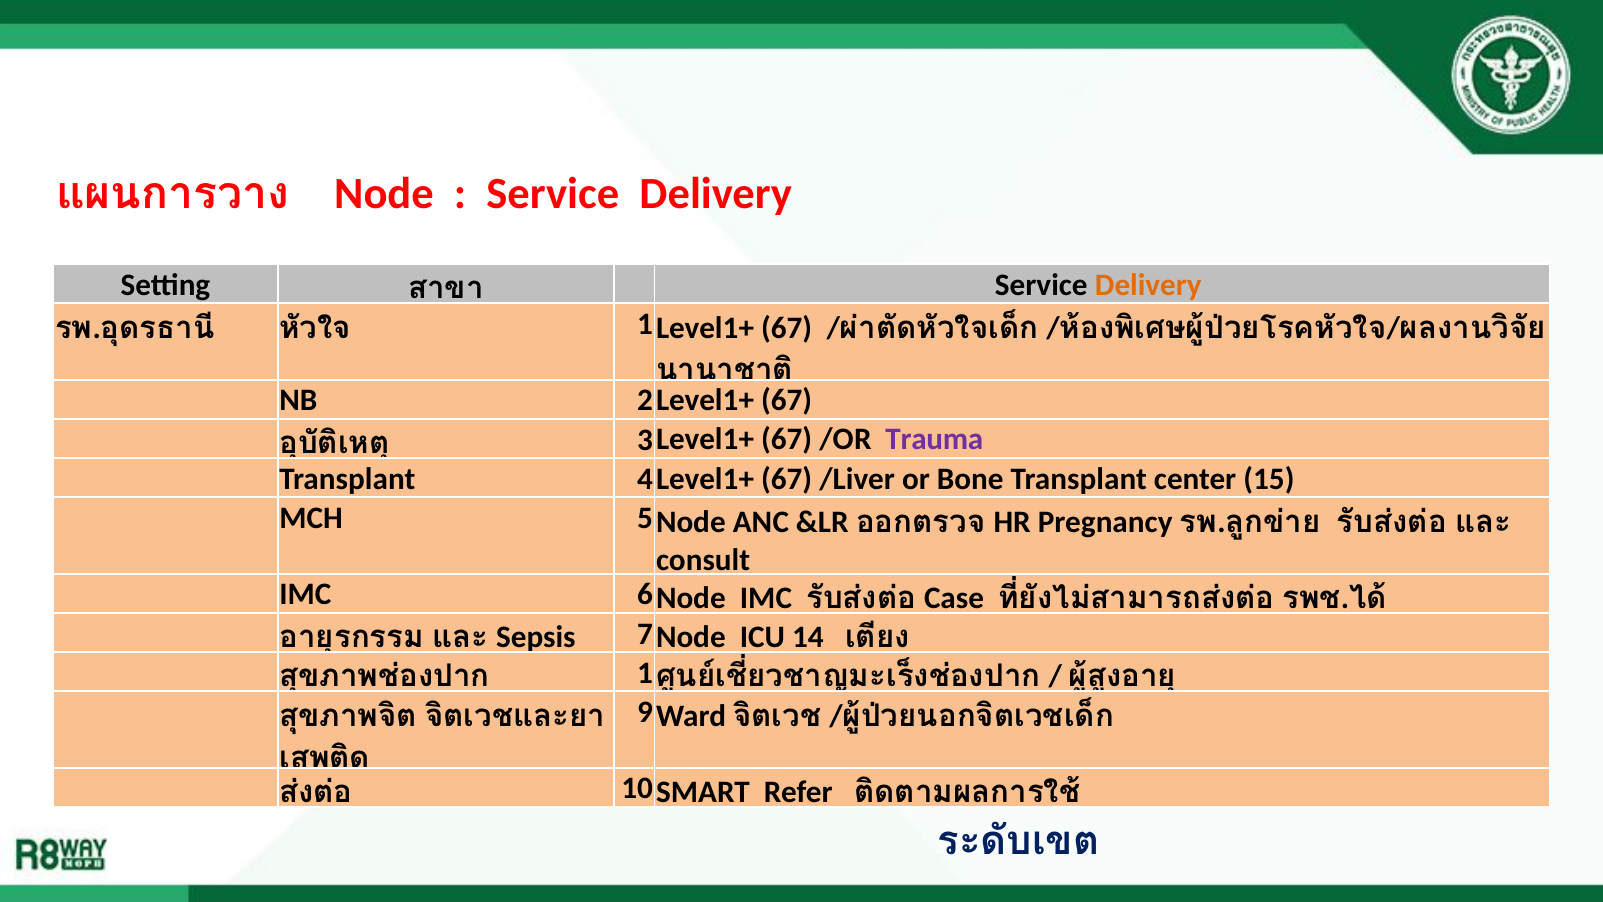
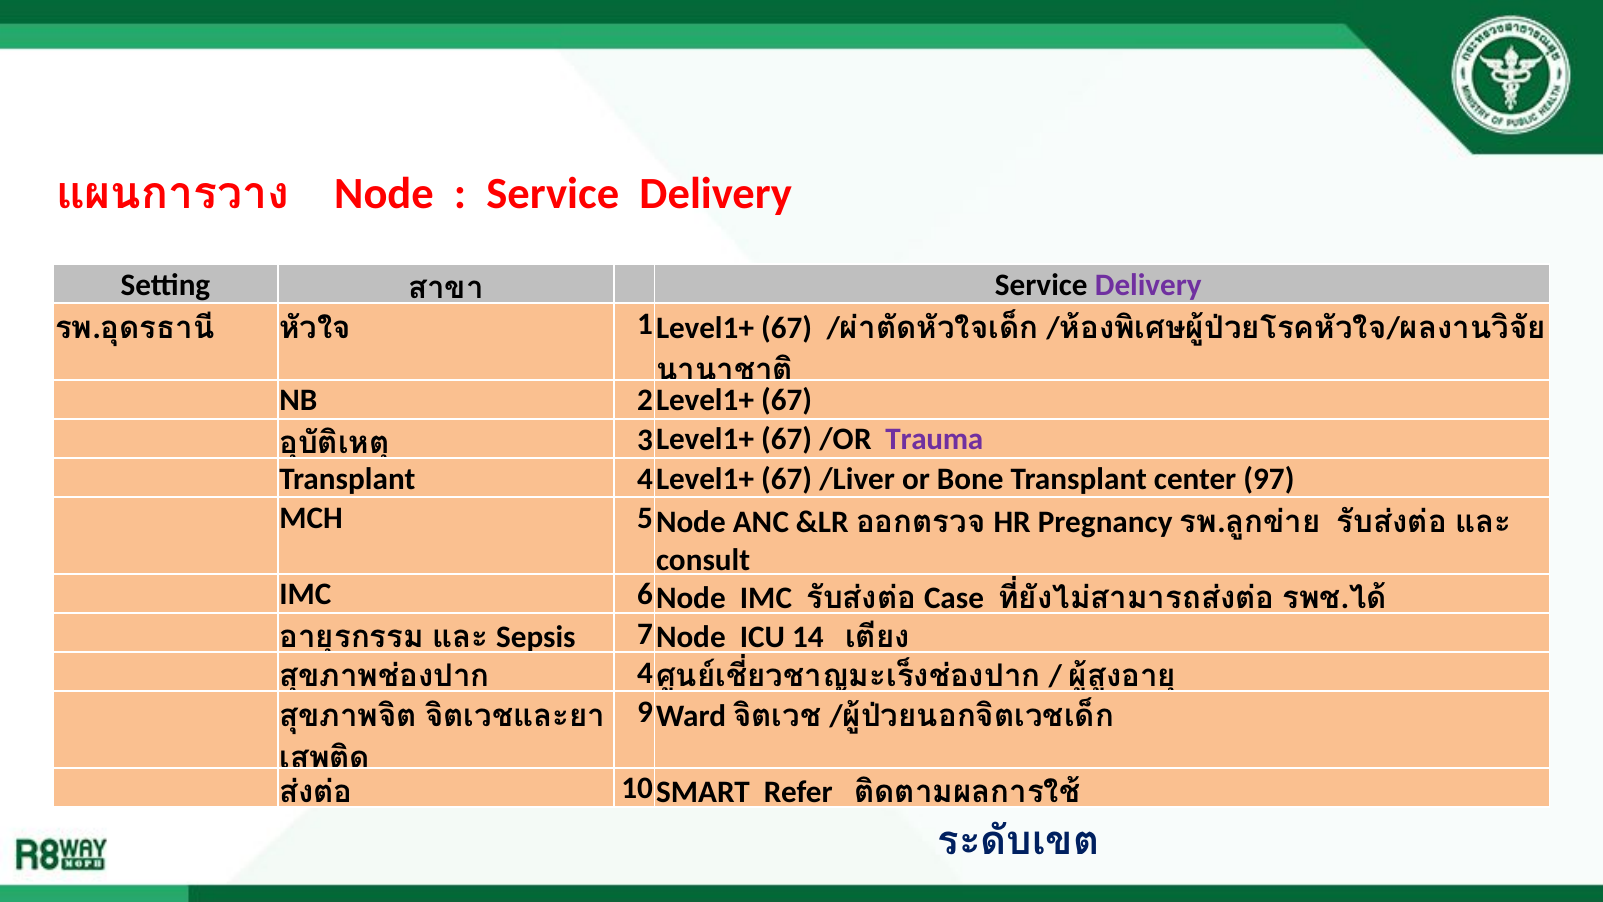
Delivery colour: orange -> purple (1148, 285)
15: 15 -> 97 (1269, 479)
1: 1 -> 4 (645, 673)
